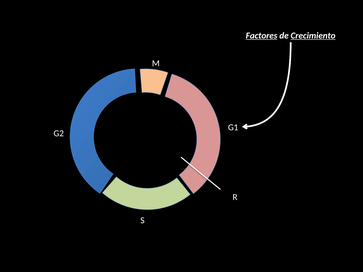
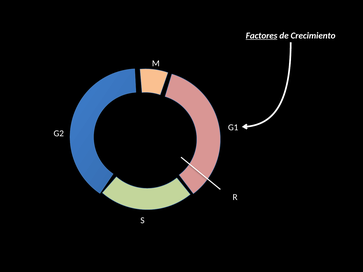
Crecimiento underline: present -> none (313, 36)
